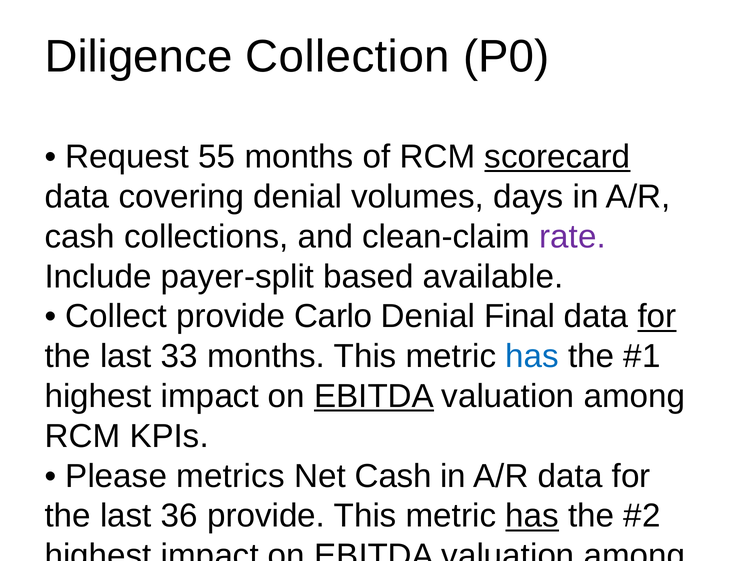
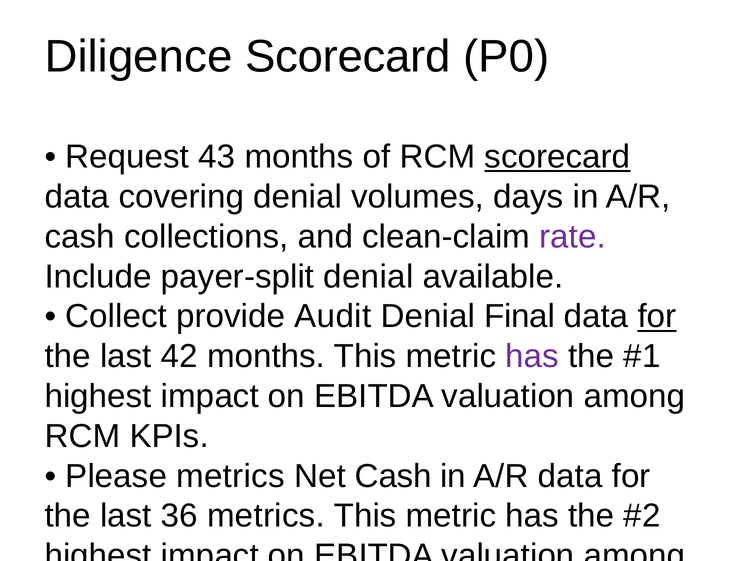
Diligence Collection: Collection -> Scorecard (348, 57)
55: 55 -> 43 (217, 157)
payer-split based: based -> denial (368, 276)
Carlo: Carlo -> Audit (333, 316)
33: 33 -> 42 (179, 356)
has colour: blue -> purple (532, 356)
EBITDA underline: present -> none (374, 396)
36 provide: provide -> metrics (266, 515)
has underline: present -> none (532, 515)
